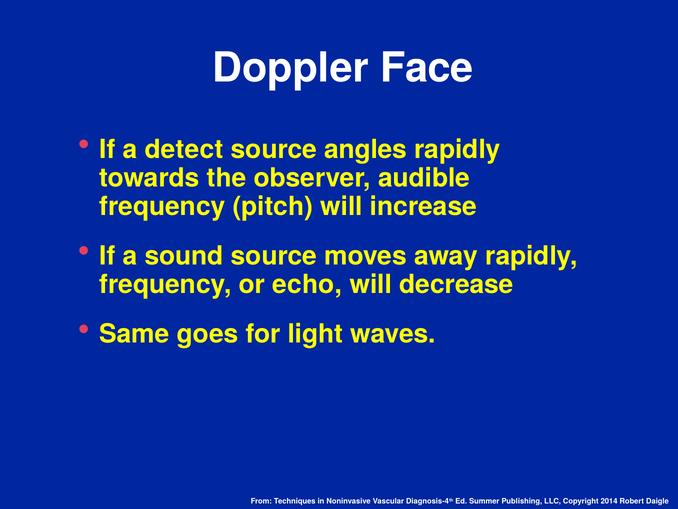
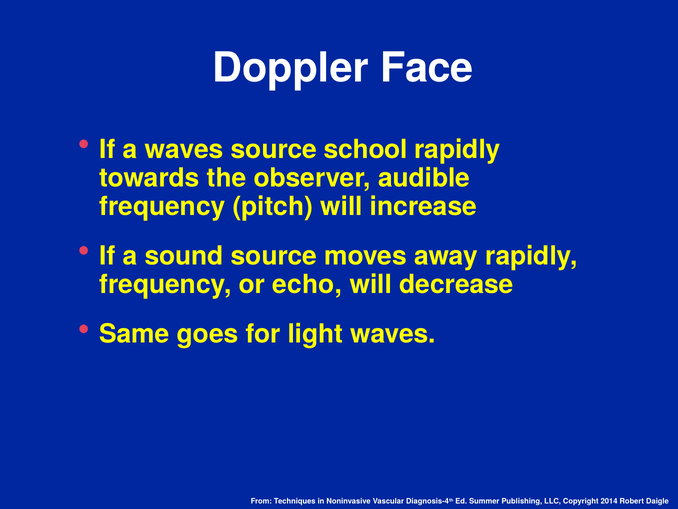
a detect: detect -> waves (184, 149)
angles: angles -> school (366, 149)
